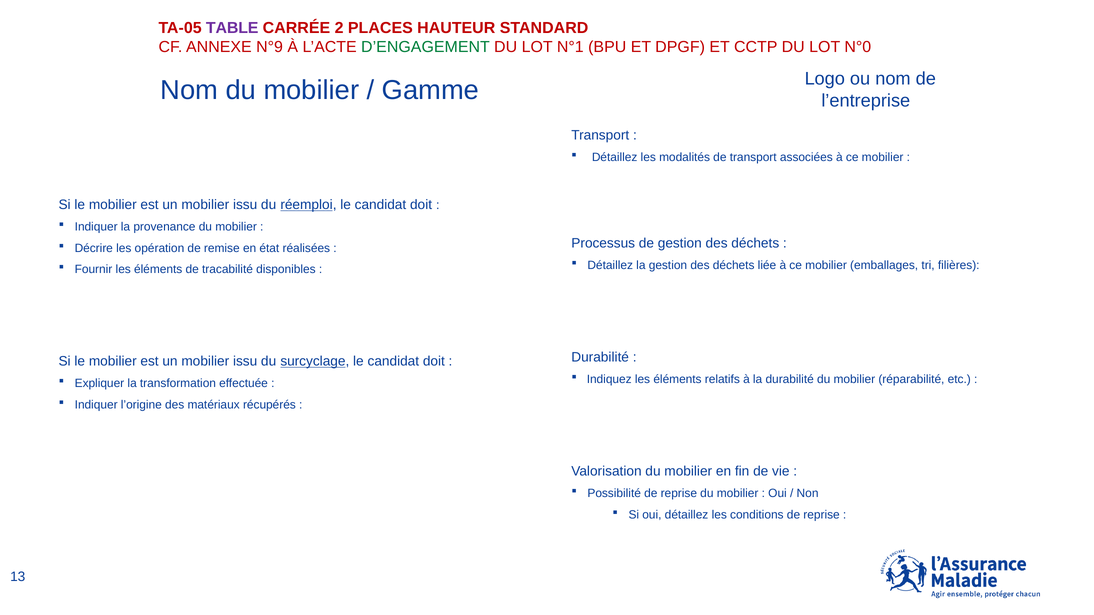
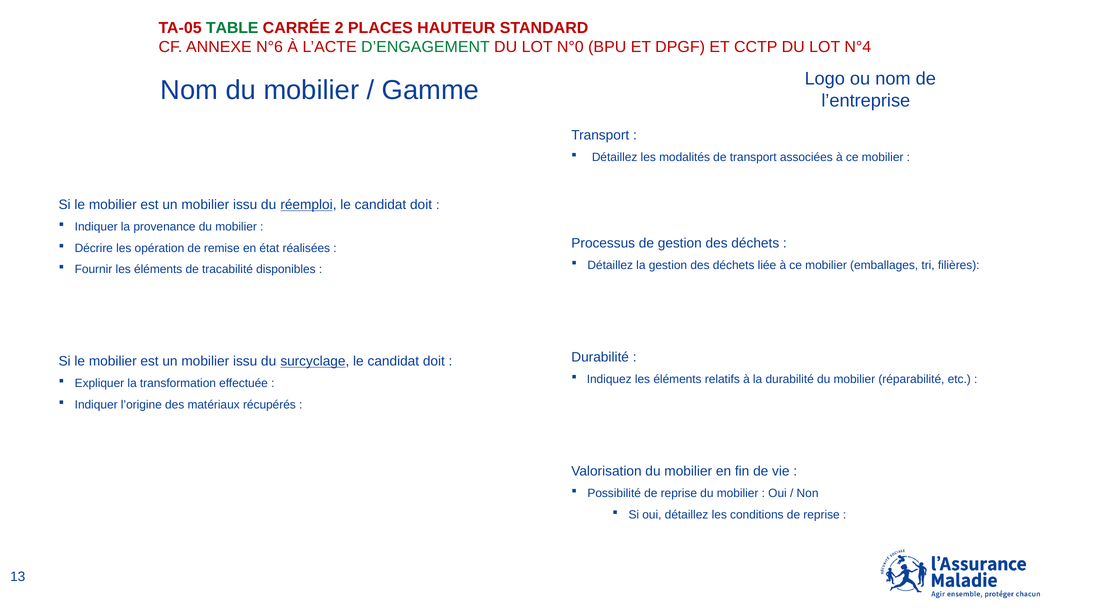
TABLE colour: purple -> green (232, 28)
N°9: N°9 -> N°6 (270, 47)
N°1: N°1 -> N°0 (570, 47)
N°0: N°0 -> N°4 (858, 47)
